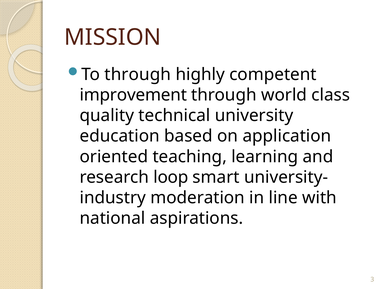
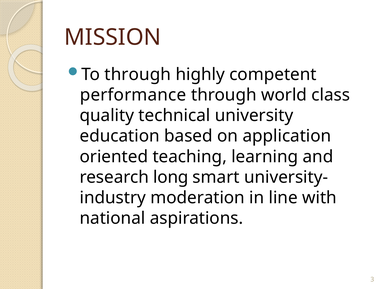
improvement: improvement -> performance (133, 95)
loop: loop -> long (171, 177)
